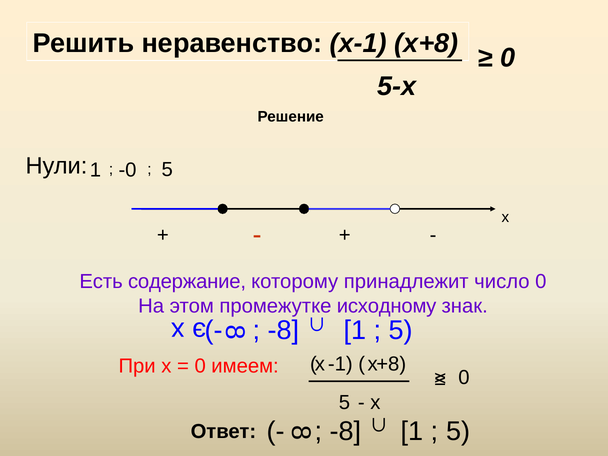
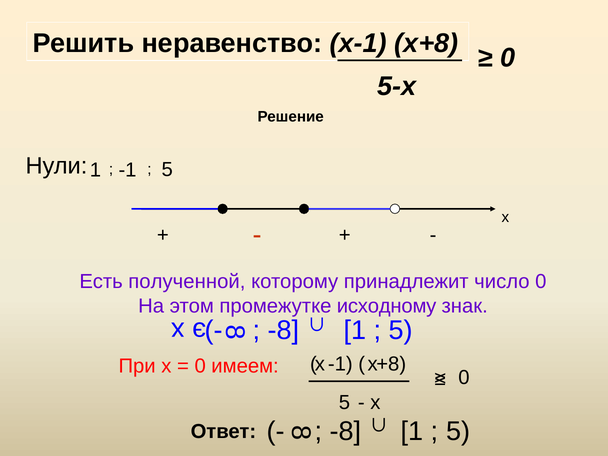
-0: -0 -> -1 (128, 170)
содержание: содержание -> полученной (187, 282)
